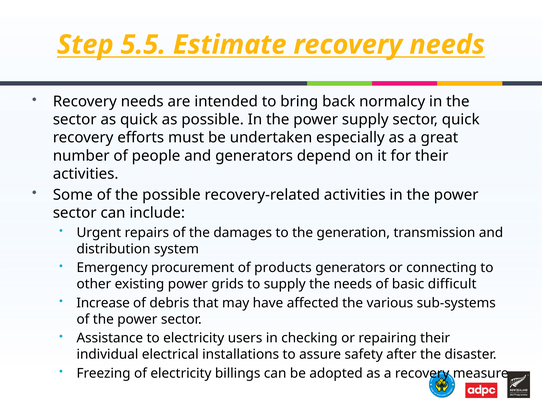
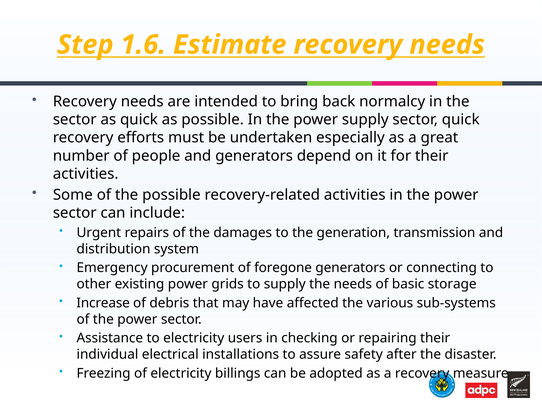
5.5: 5.5 -> 1.6 (143, 45)
products: products -> foregone (283, 268)
difficult: difficult -> storage (452, 284)
